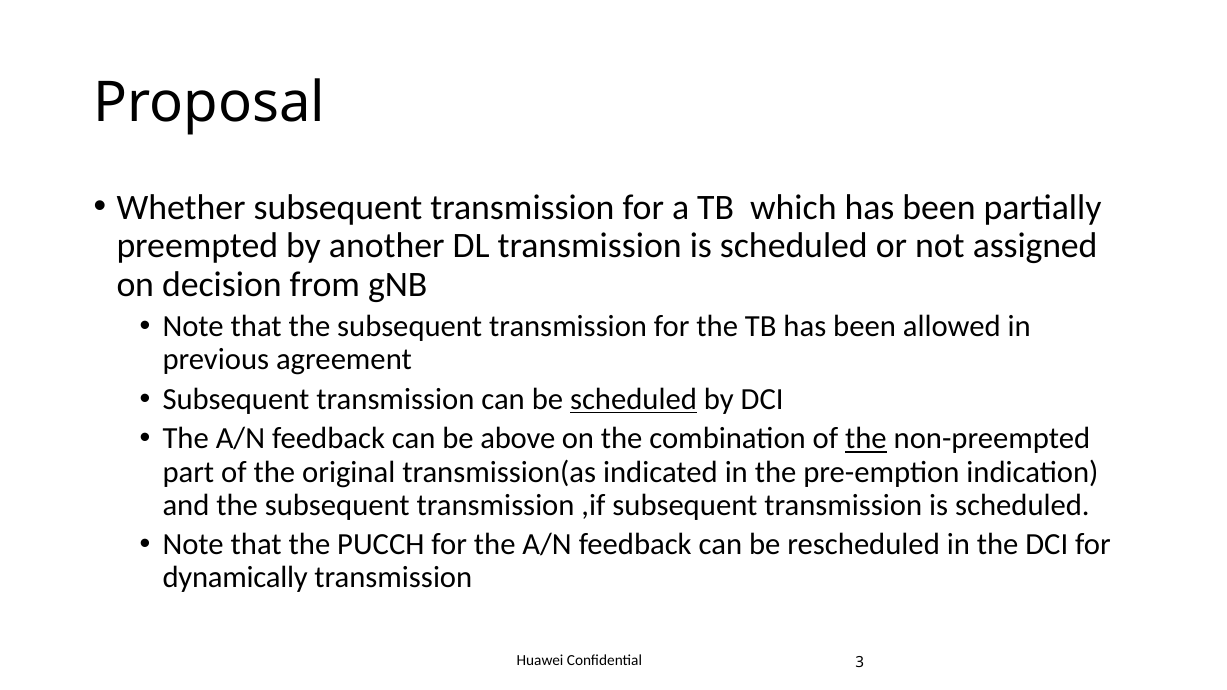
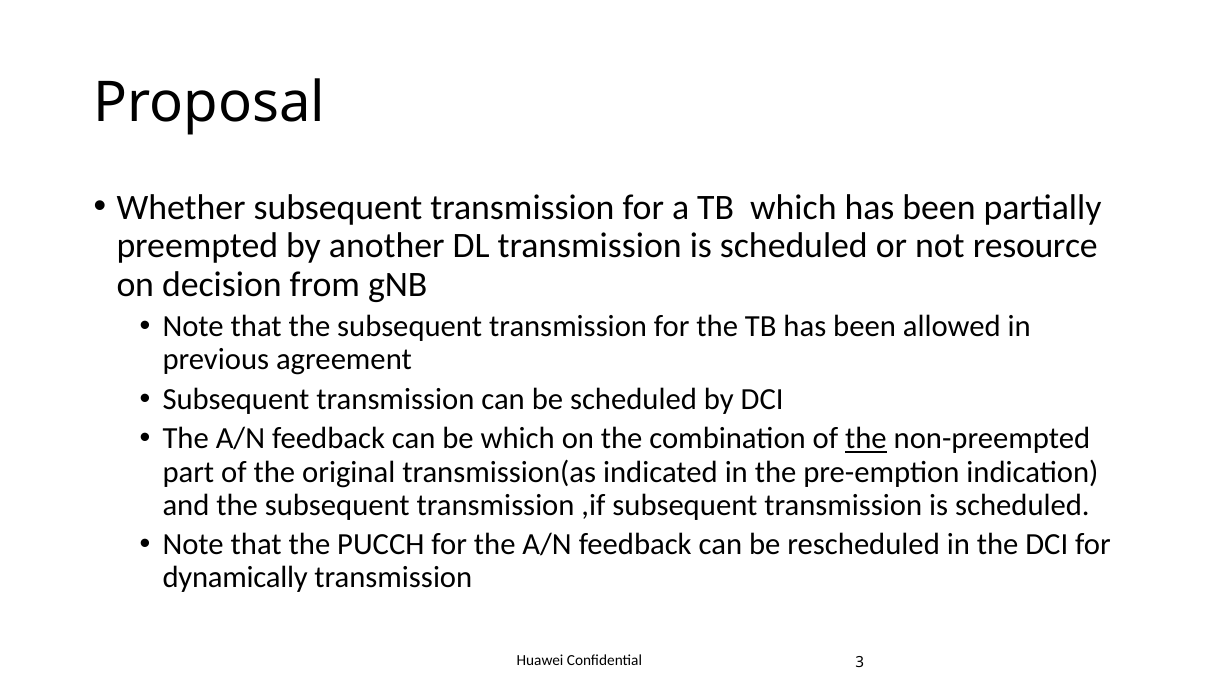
assigned: assigned -> resource (1035, 246)
scheduled underline: present -> none (634, 399)
be above: above -> which (518, 439)
